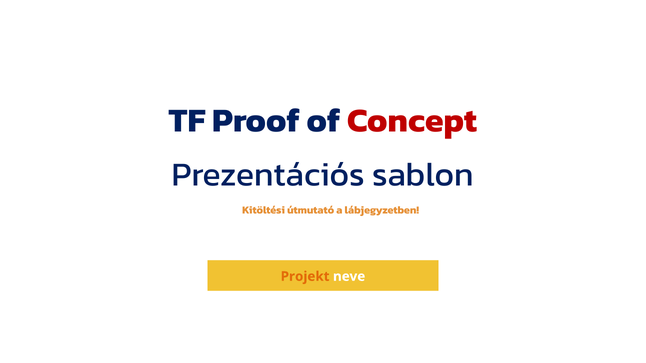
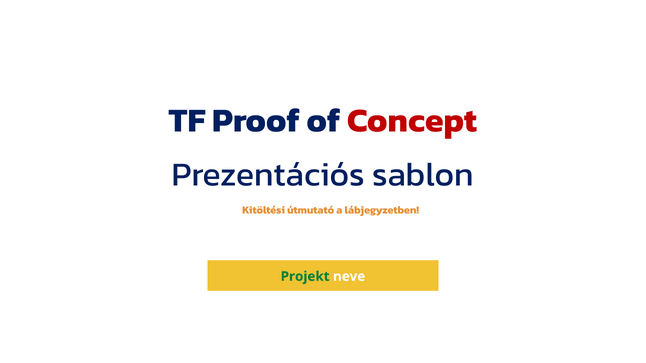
Projekt colour: orange -> green (305, 277)
